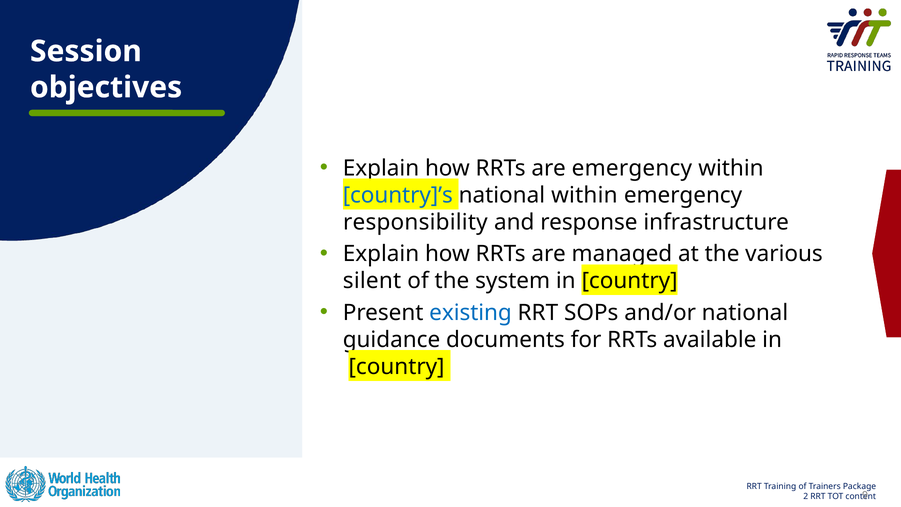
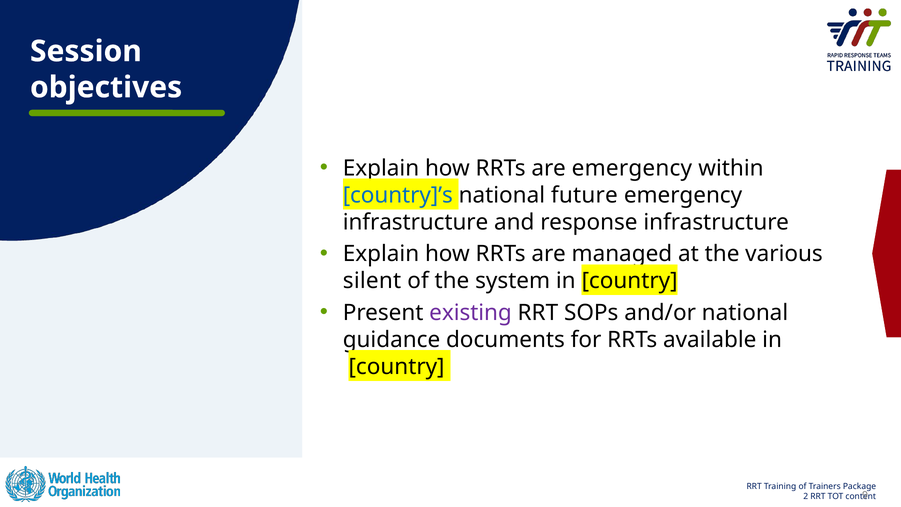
national within: within -> future (584, 195)
responsibility: responsibility -> infrastructure (416, 222)
existing colour: blue -> purple (471, 313)
